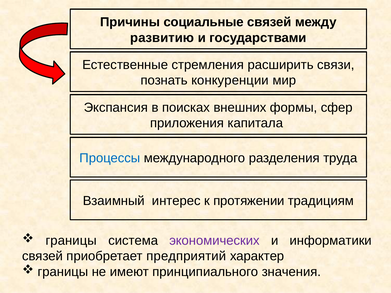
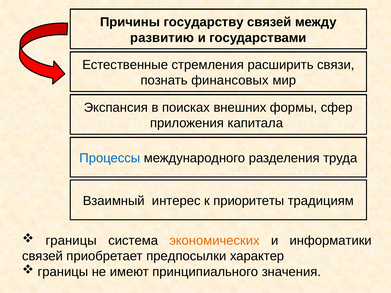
социальные: социальные -> государству (204, 22)
конкуренции: конкуренции -> финансовых (230, 81)
протяжении: протяжении -> приоритеты (249, 201)
экономических colour: purple -> orange (215, 241)
предприятий: предприятий -> предпосылки (186, 256)
